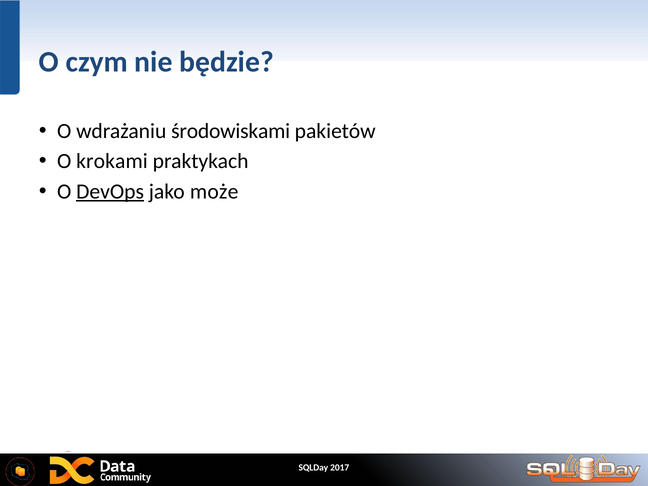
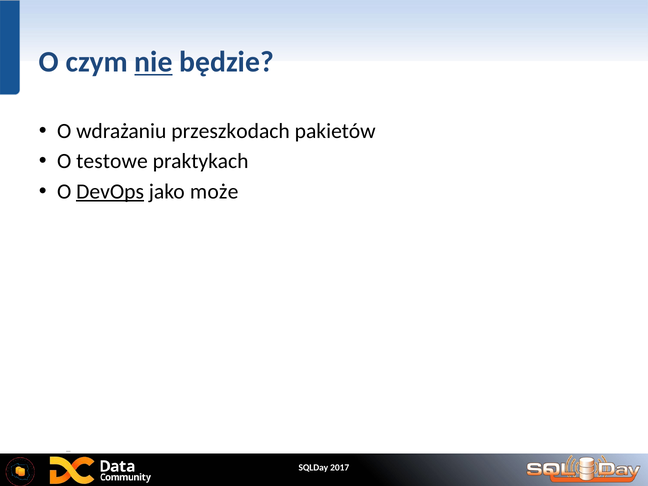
nie underline: none -> present (154, 62)
środowiskami: środowiskami -> przeszkodach (231, 131)
krokami: krokami -> testowe (112, 161)
